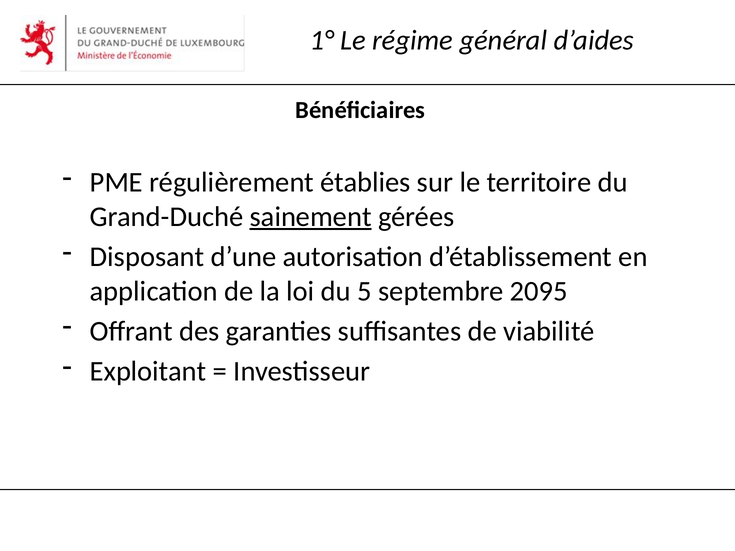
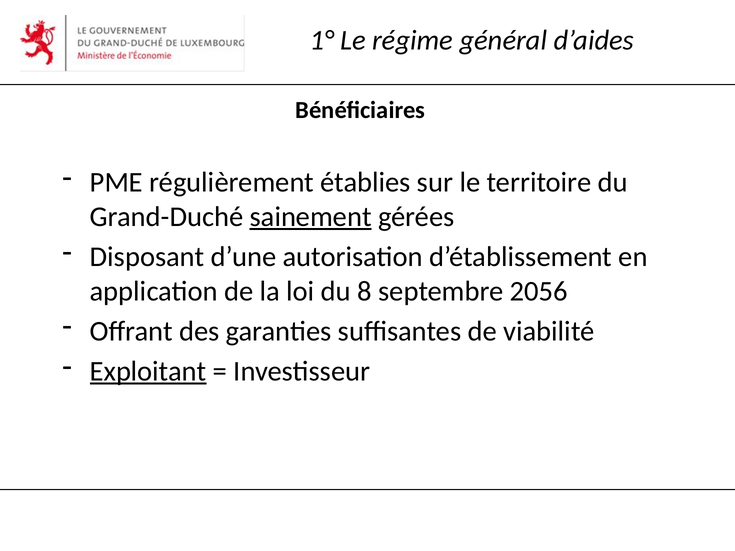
5: 5 -> 8 (365, 291)
2095: 2095 -> 2056 (539, 291)
Exploitant underline: none -> present (148, 371)
